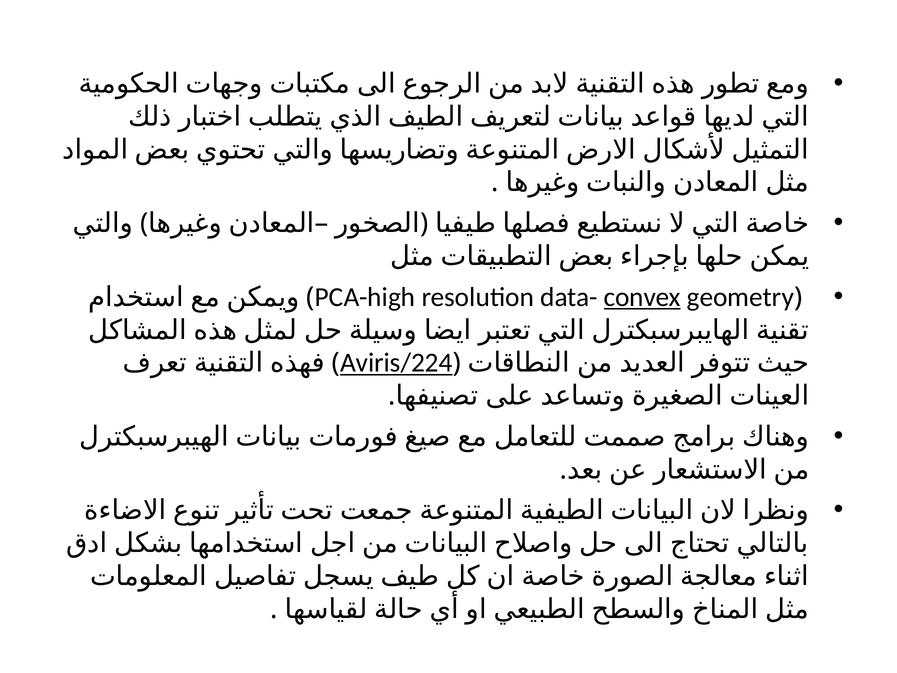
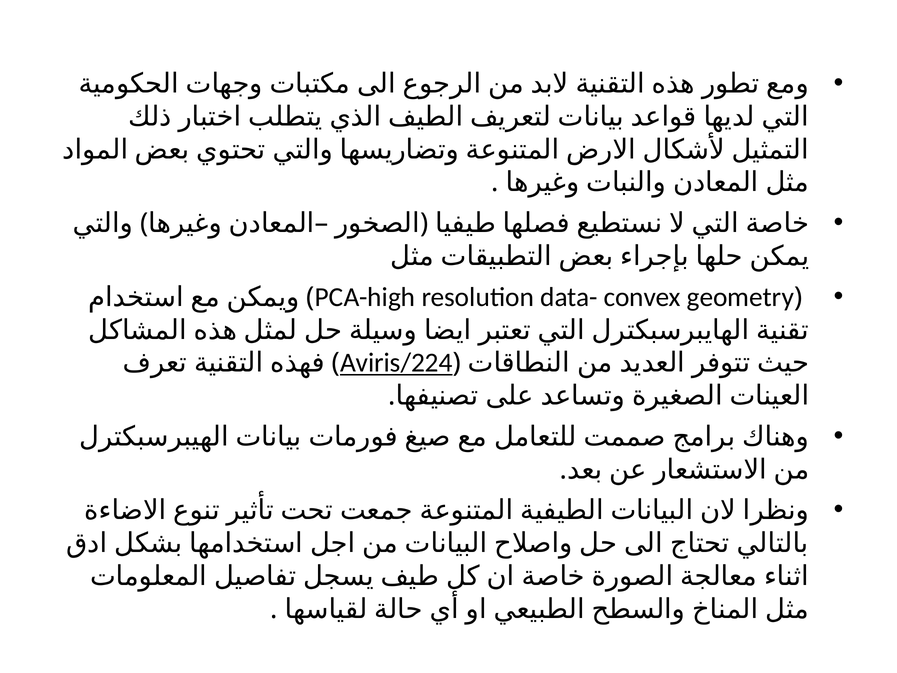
convex underline: present -> none (642, 297)
